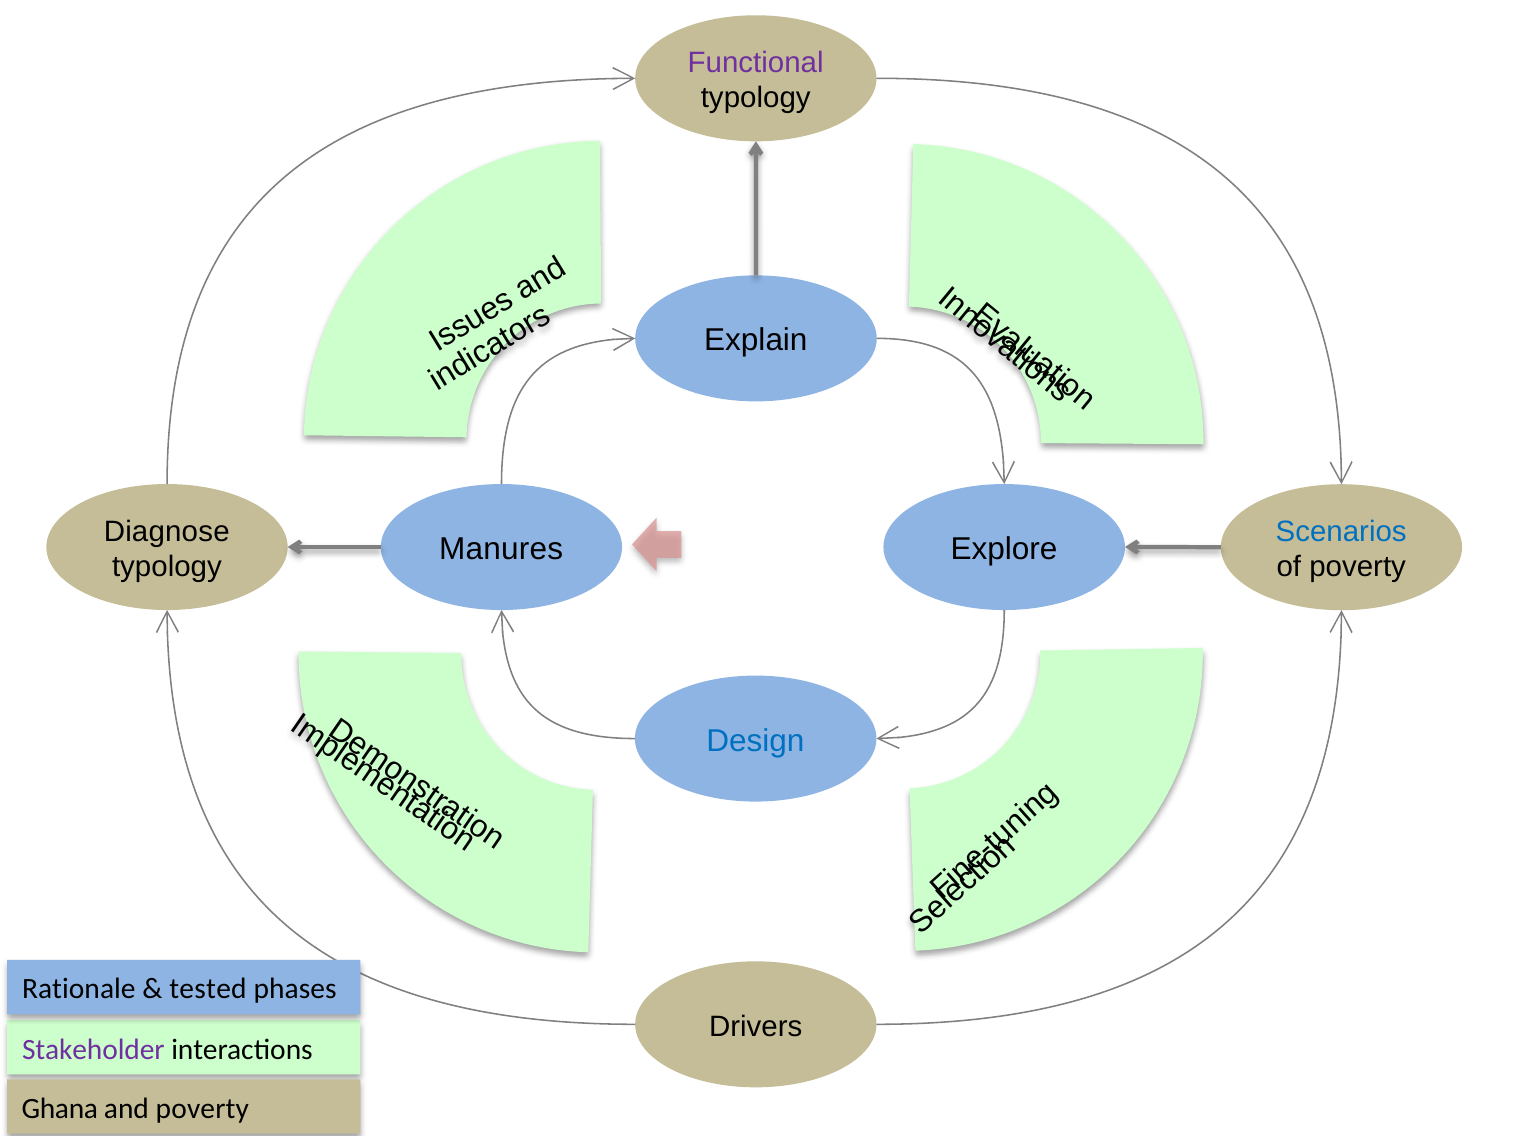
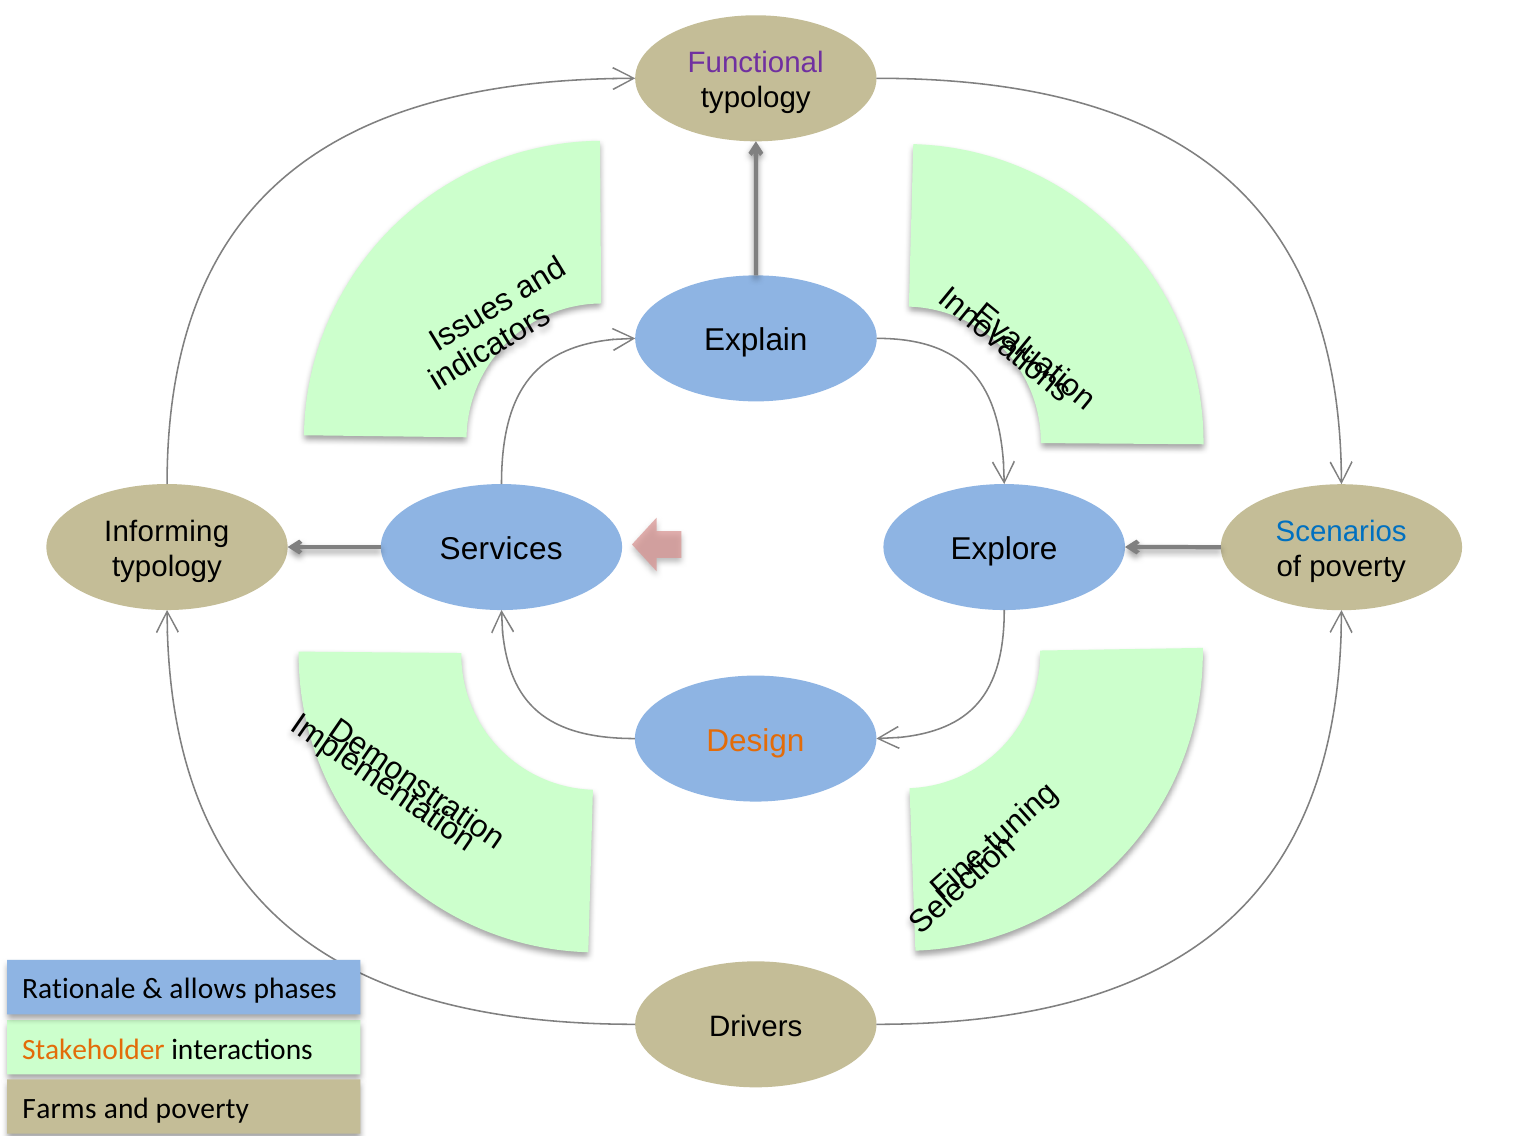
Diagnose: Diagnose -> Informing (167, 532)
Manures: Manures -> Services (501, 549)
Design colour: blue -> orange (755, 741)
tested: tested -> allows (208, 989)
Stakeholder colour: purple -> orange (93, 1050)
Ghana: Ghana -> Farms (60, 1109)
